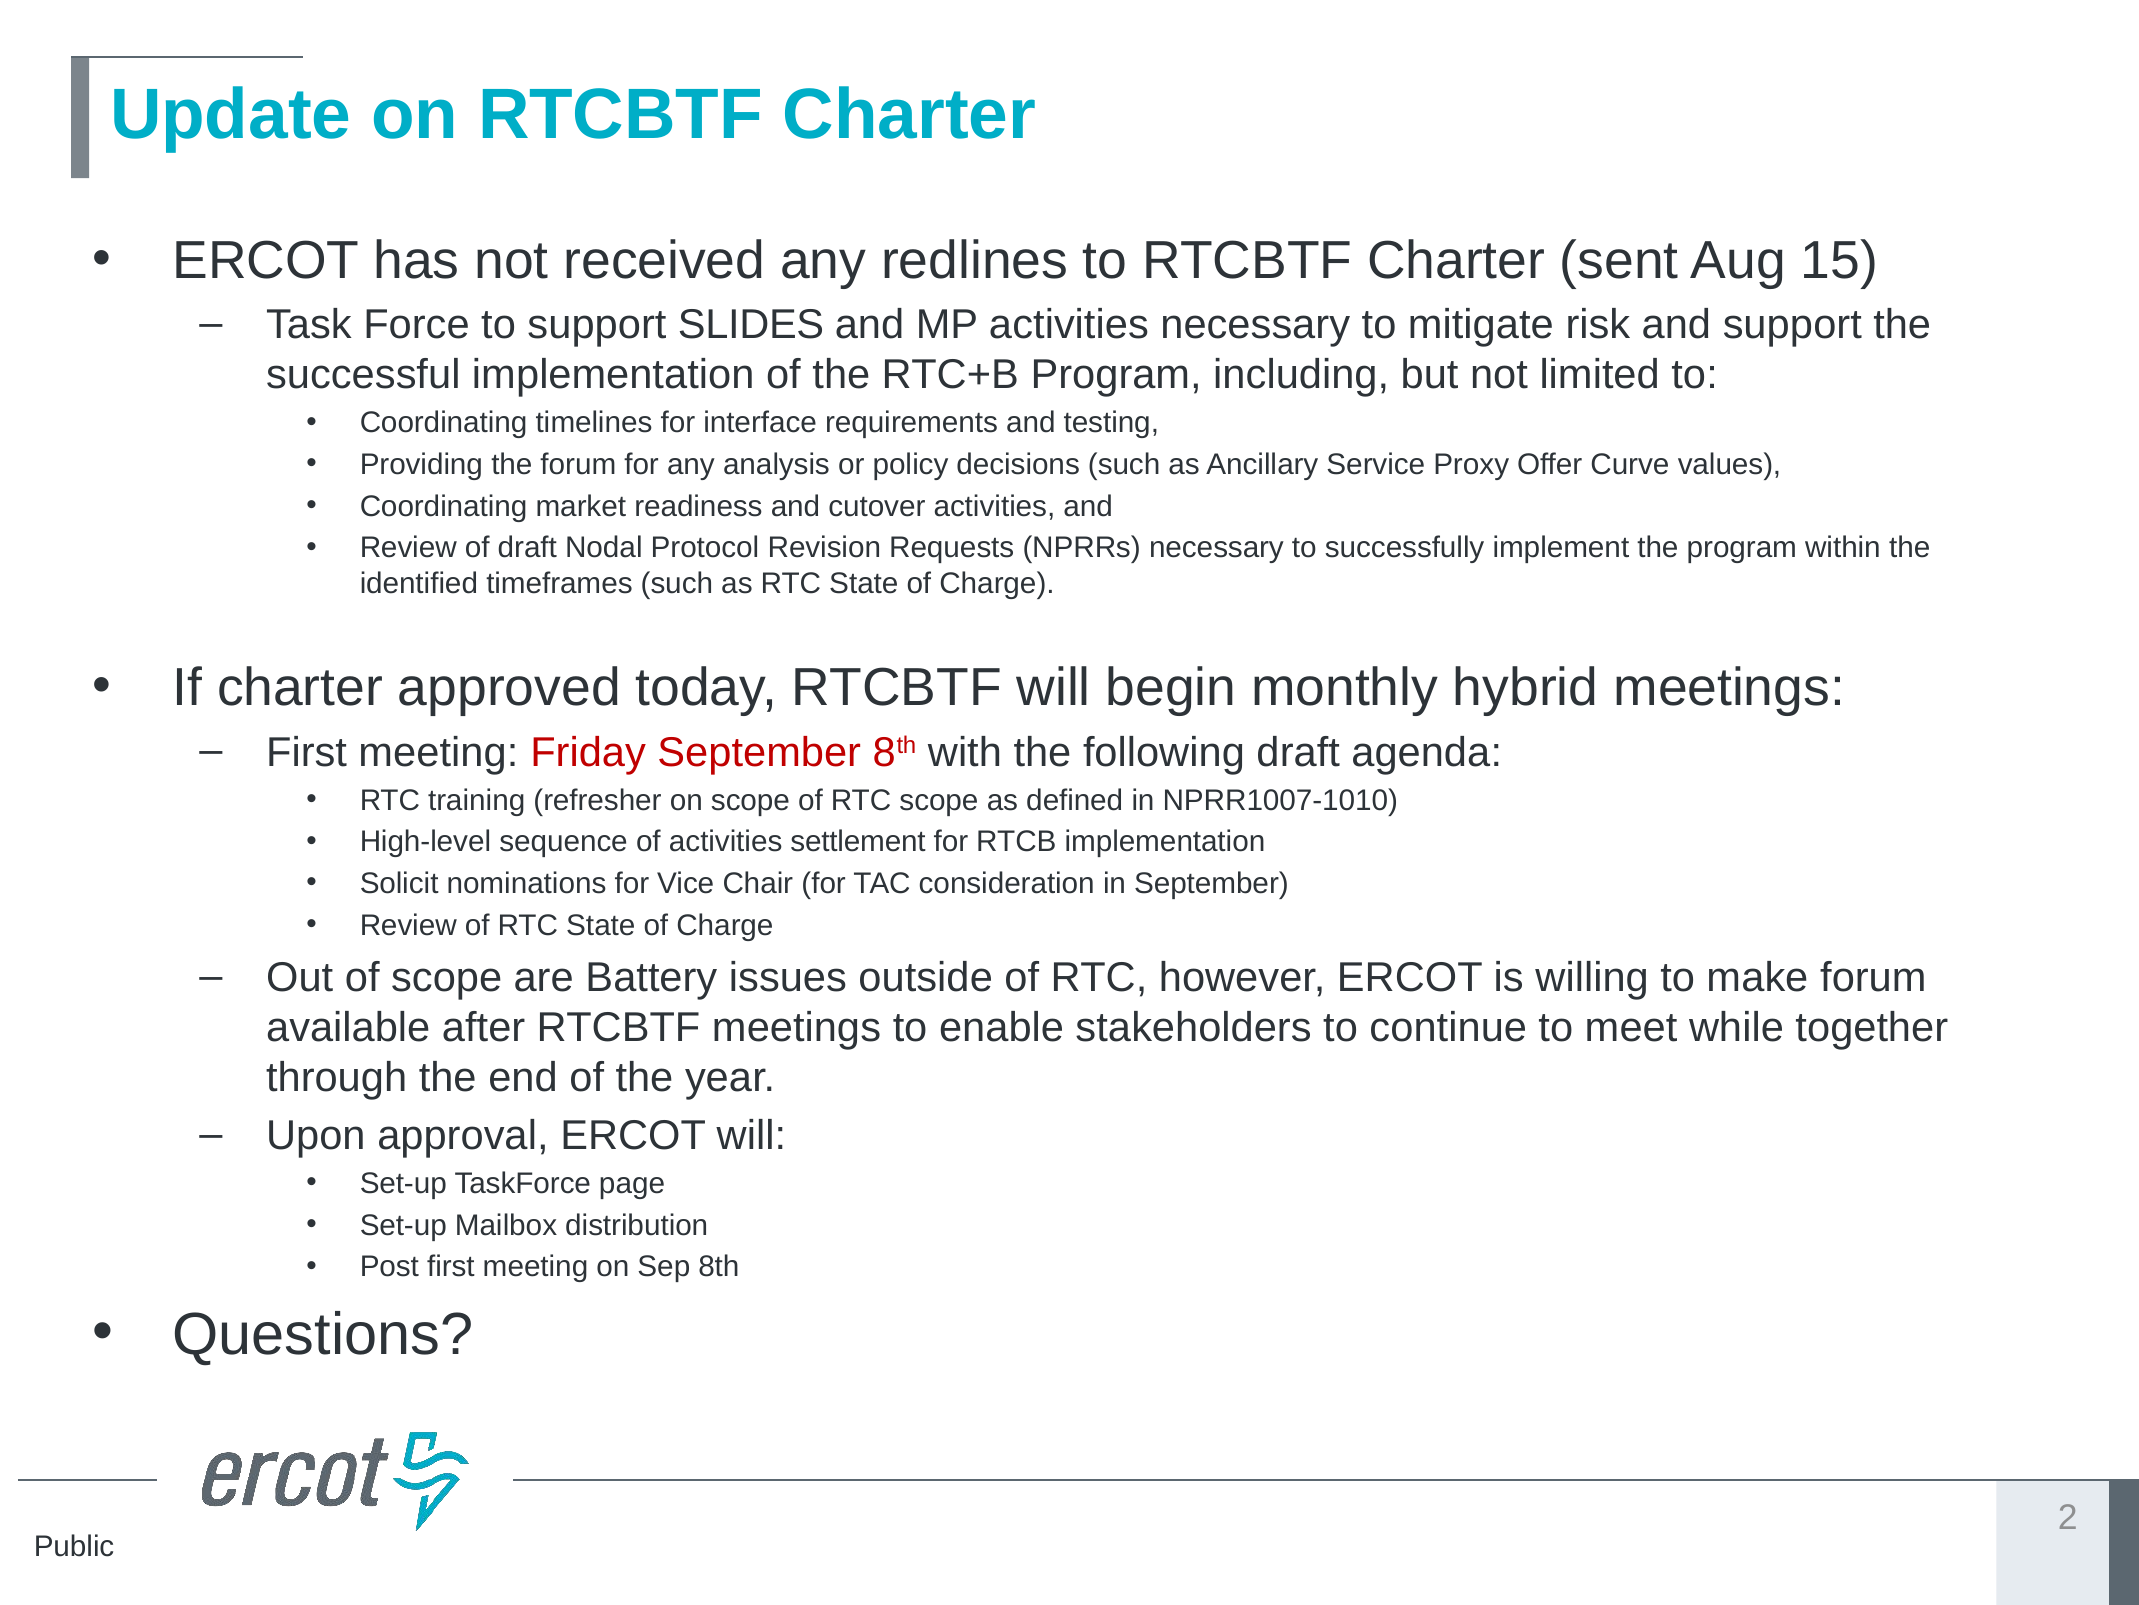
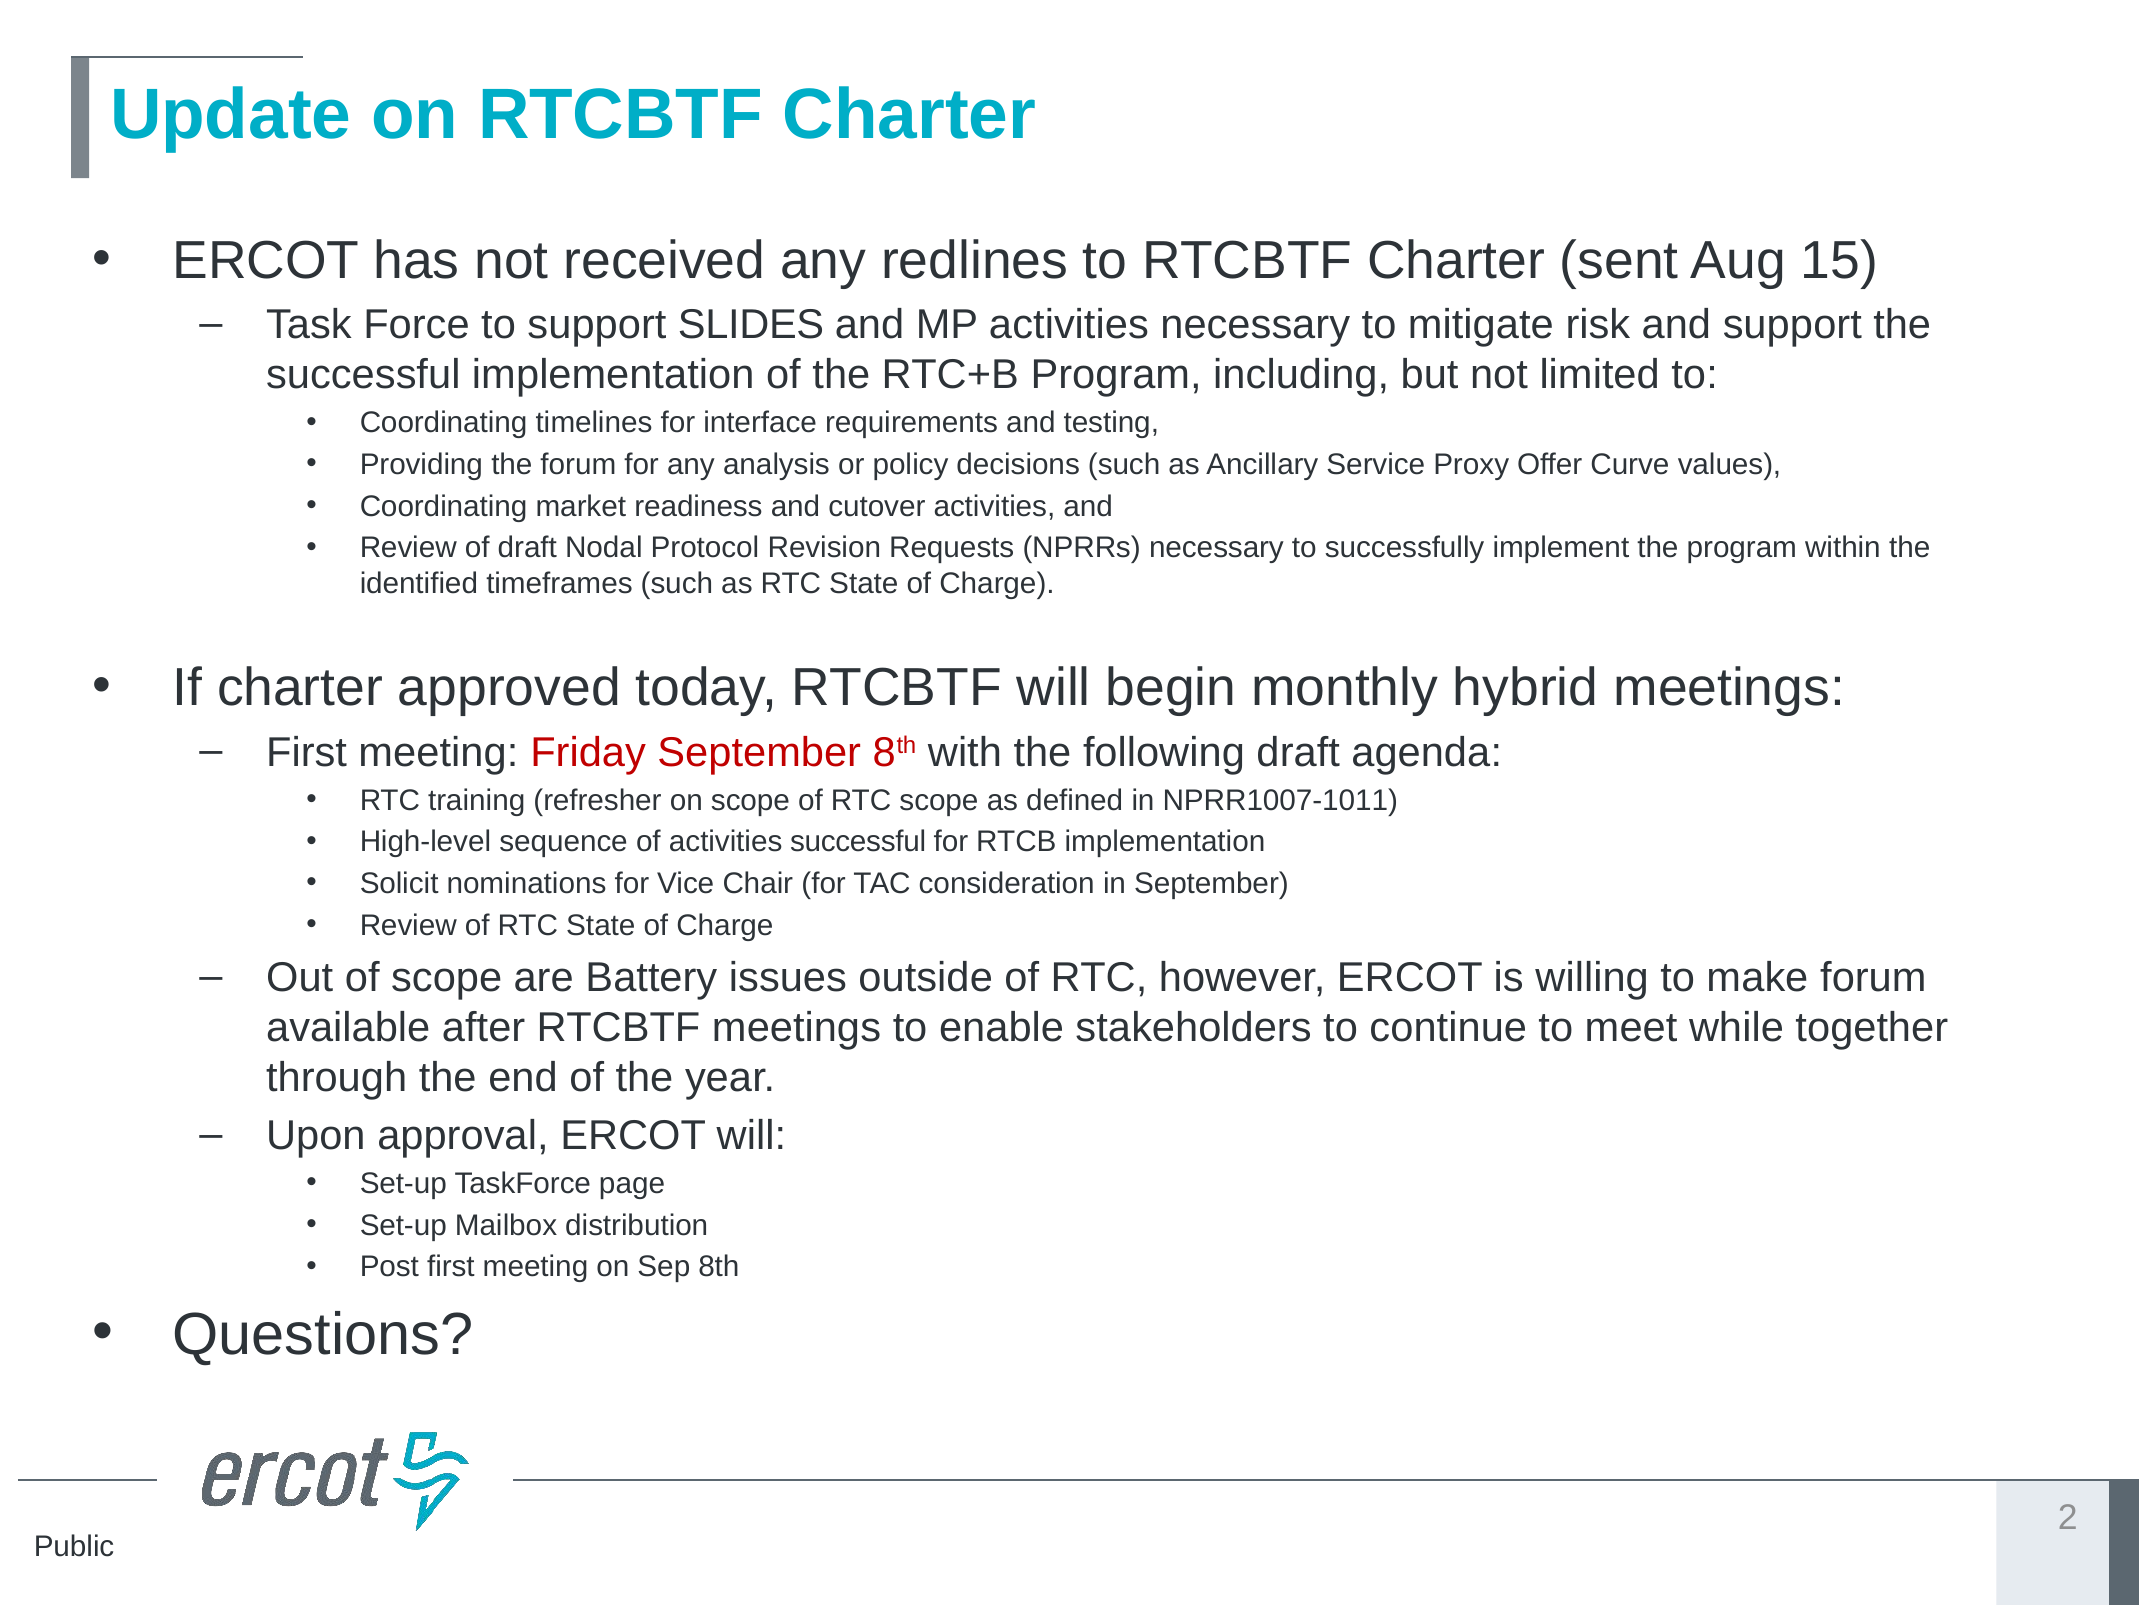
NPRR1007-1010: NPRR1007-1010 -> NPRR1007-1011 (1280, 800)
activities settlement: settlement -> successful (858, 842)
